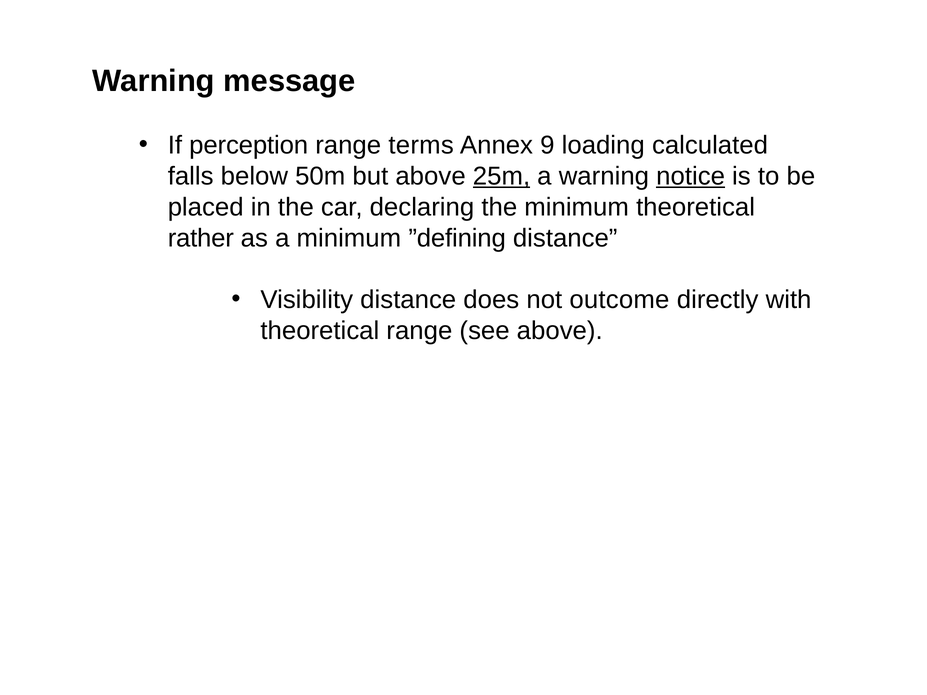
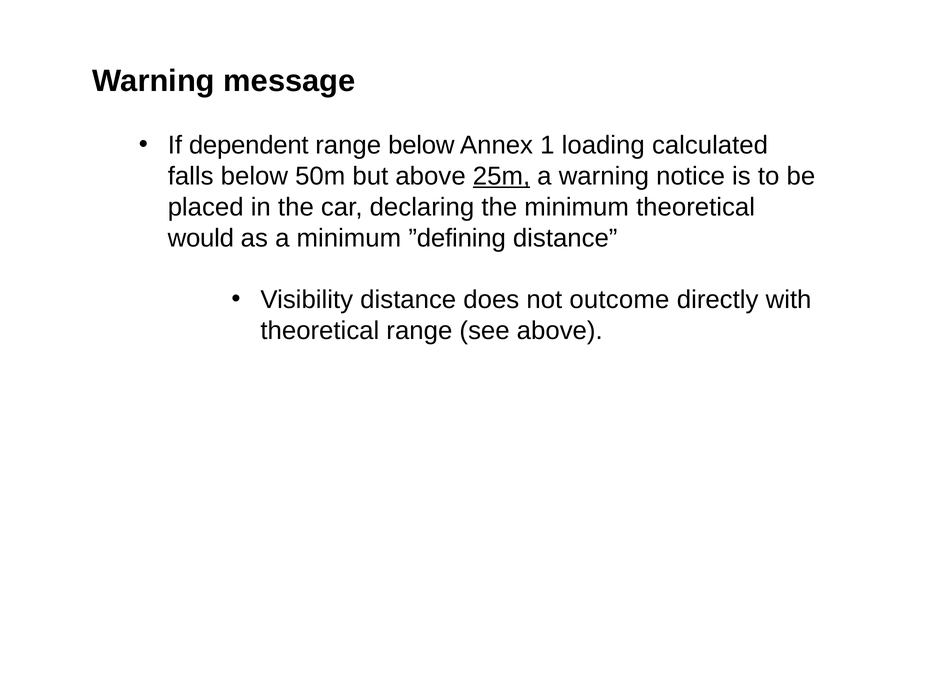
perception: perception -> dependent (249, 145)
range terms: terms -> below (421, 145)
9: 9 -> 1 (547, 145)
notice underline: present -> none (691, 176)
rather: rather -> would (201, 238)
